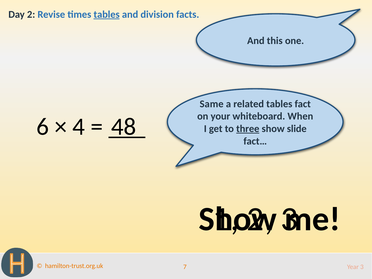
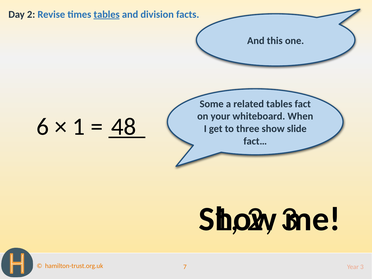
Same: Same -> Some (212, 104)
4: 4 -> 1 (79, 127)
three underline: present -> none (248, 129)
